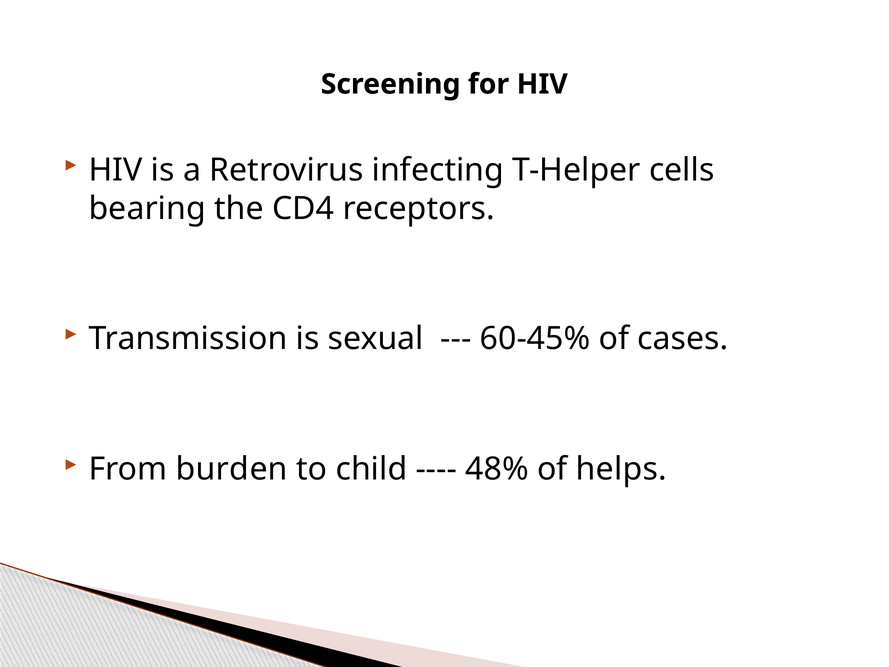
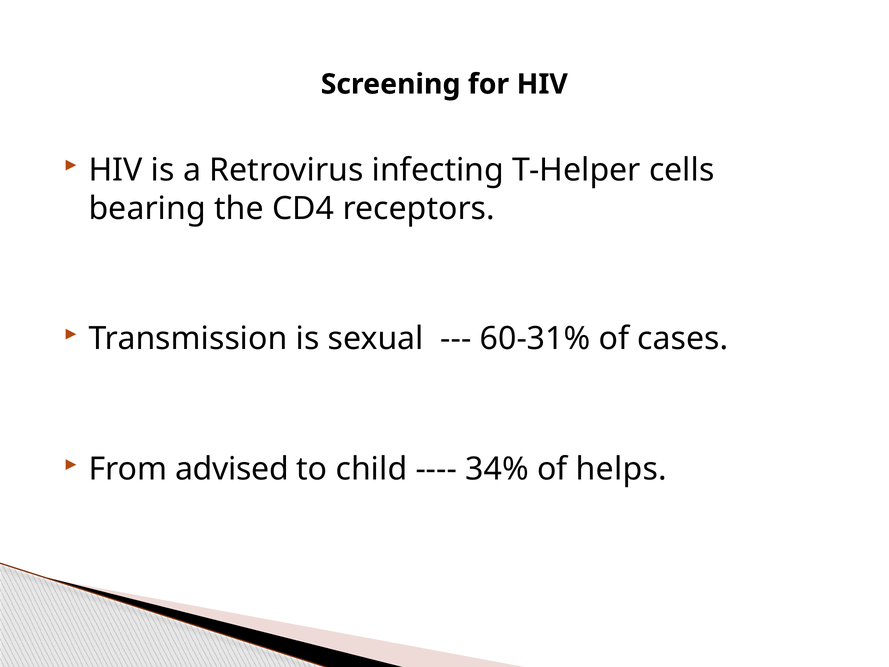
60-45%: 60-45% -> 60-31% (535, 339)
burden: burden -> advised (232, 469)
48%: 48% -> 34% (497, 469)
